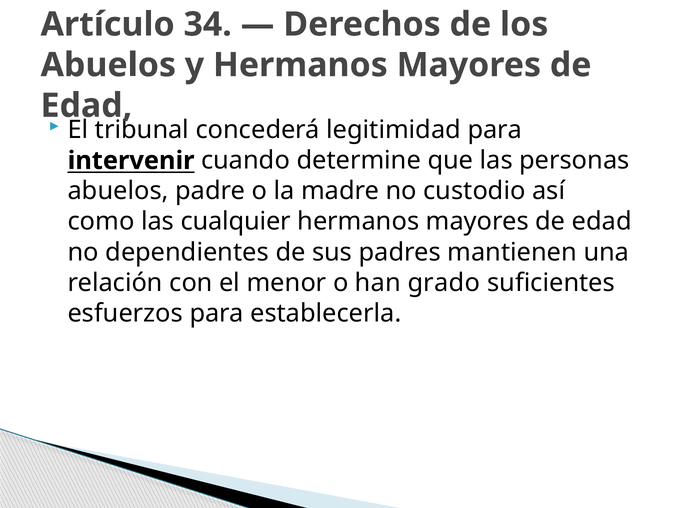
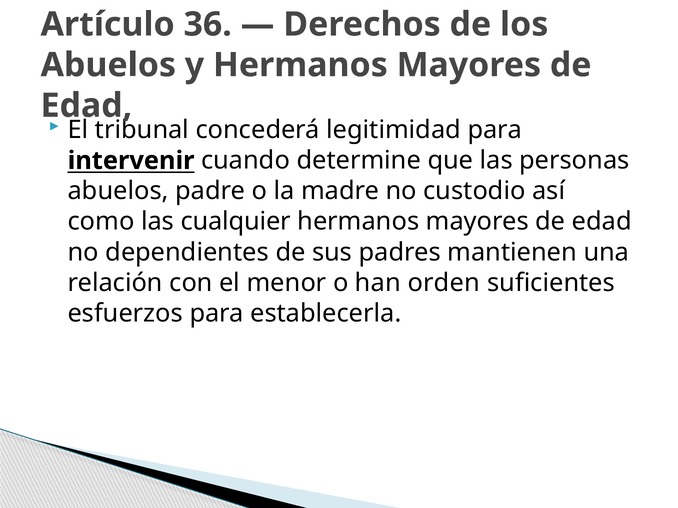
34: 34 -> 36 (208, 24)
grado: grado -> orden (444, 283)
